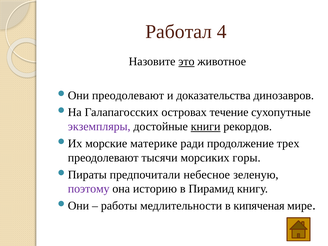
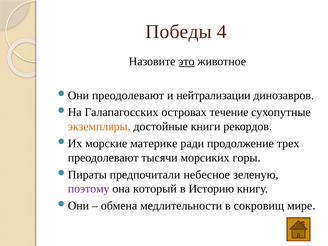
Работал: Работал -> Победы (179, 32)
доказательства: доказательства -> нейтрализации (213, 95)
экземпляры colour: purple -> orange (99, 127)
книги underline: present -> none (206, 127)
историю: историю -> который (155, 189)
Пирамид: Пирамид -> Историю (211, 189)
работы: работы -> обмена (119, 206)
кипяченая: кипяченая -> сокровищ (259, 206)
